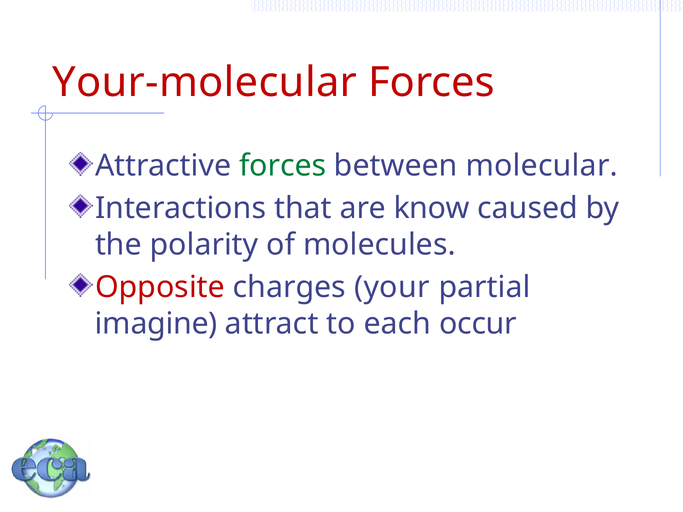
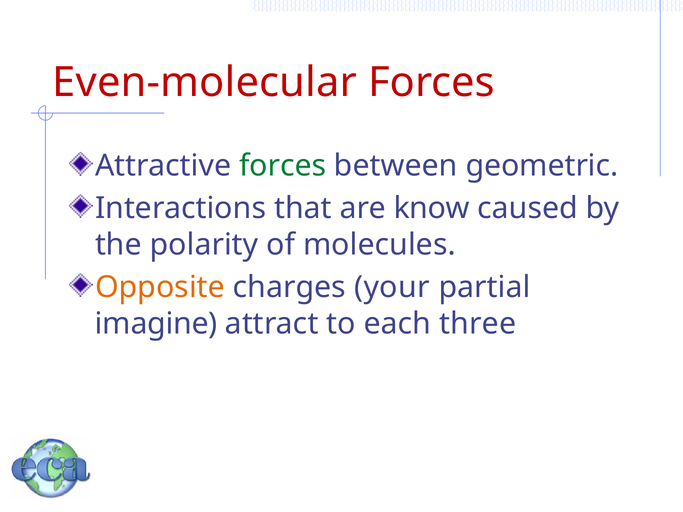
Your-molecular: Your-molecular -> Even-molecular (205, 83)
molecular: molecular -> geometric (542, 166)
Opposite colour: red -> orange (160, 288)
occur: occur -> three (478, 324)
